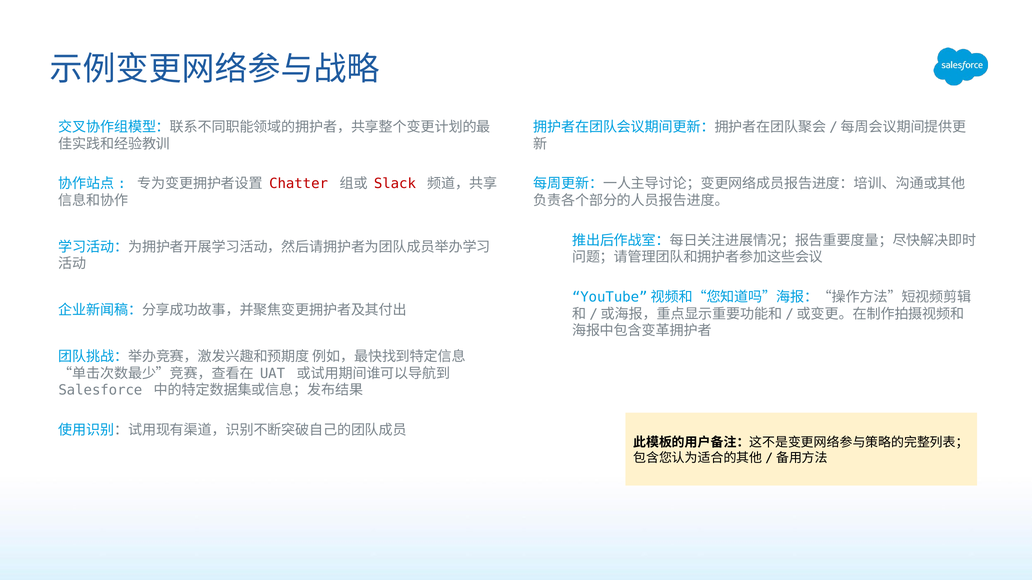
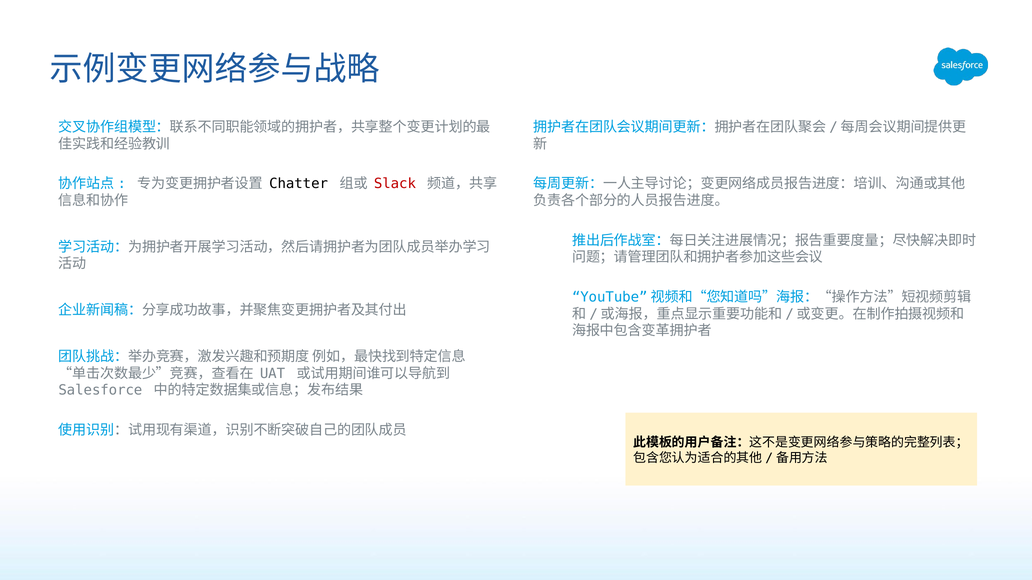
Chatter colour: red -> black (299, 184)
